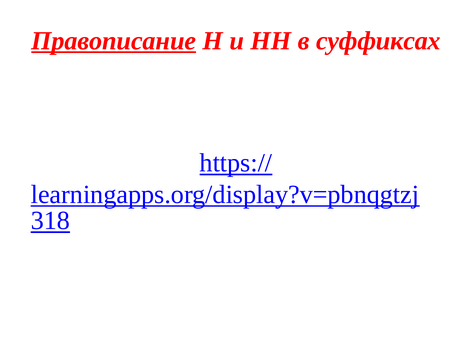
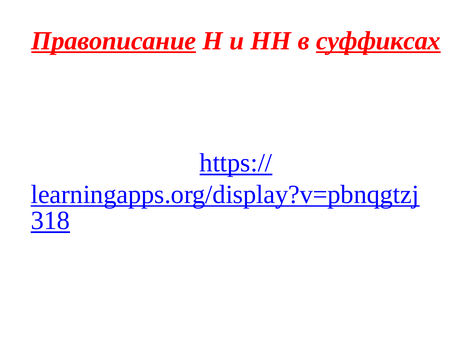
суффиксах underline: none -> present (378, 41)
